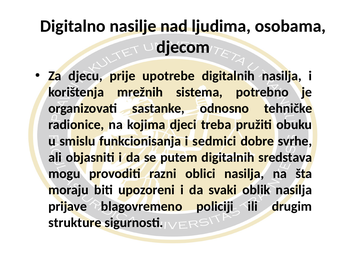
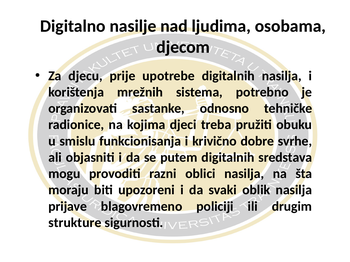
sedmici: sedmici -> krivično (214, 141)
